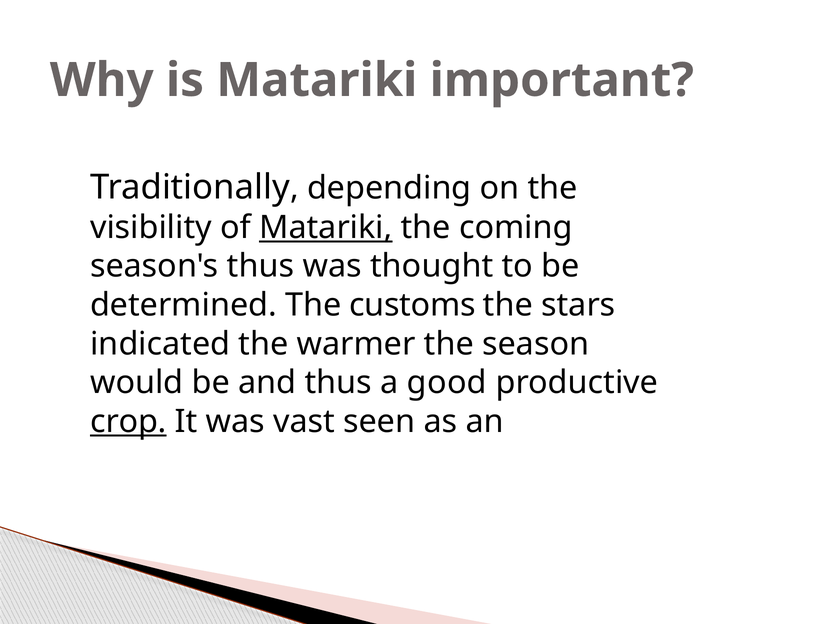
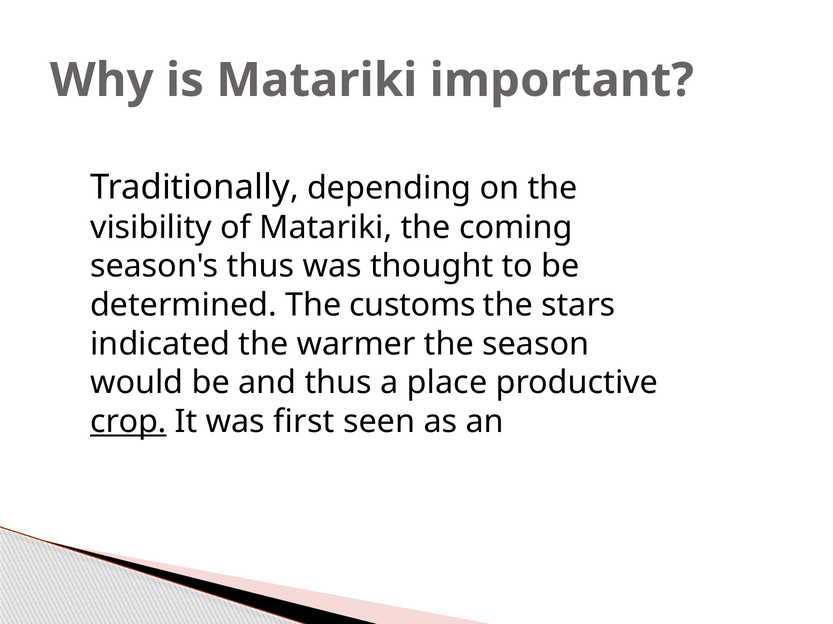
Matariki underline: present -> none (326, 228)
good: good -> place (447, 383)
vast: vast -> first (304, 422)
